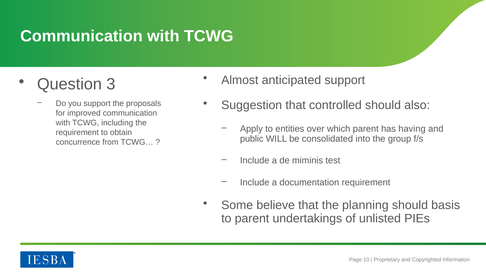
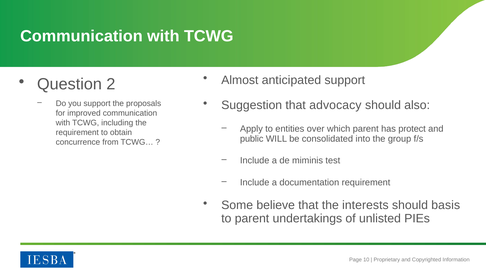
3: 3 -> 2 (111, 84)
controlled: controlled -> advocacy (335, 105)
having: having -> protect (412, 129)
planning: planning -> interests (365, 206)
